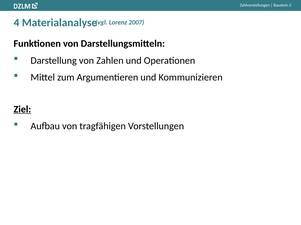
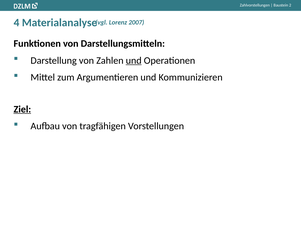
und underline: none -> present (134, 61)
